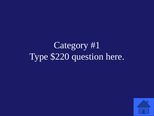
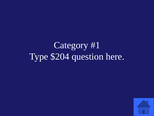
$220: $220 -> $204 (60, 56)
